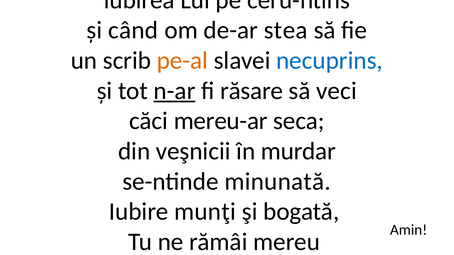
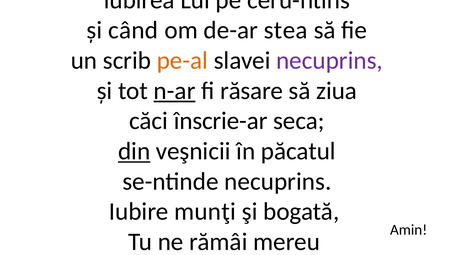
necuprins colour: blue -> purple (329, 61)
să veci: veci -> ziua (337, 91)
mereu-ar: mereu-ar -> înscrie-ar (221, 121)
din underline: none -> present (134, 151)
murdar: murdar -> păcatul (298, 151)
se-ntinde minunată: minunată -> necuprins (278, 182)
